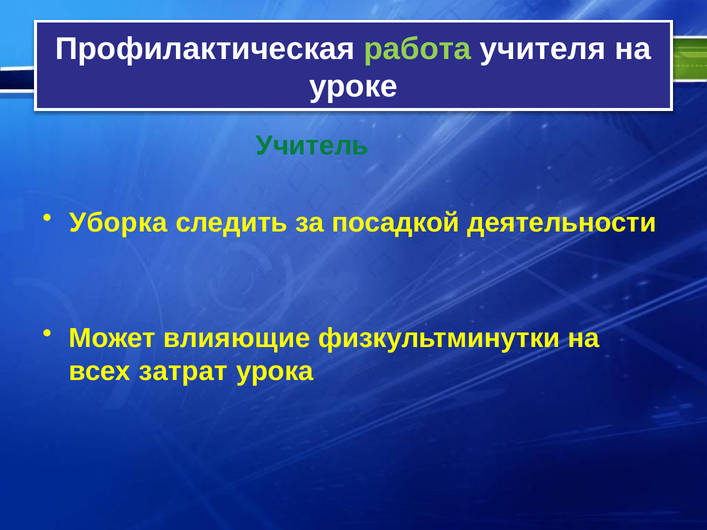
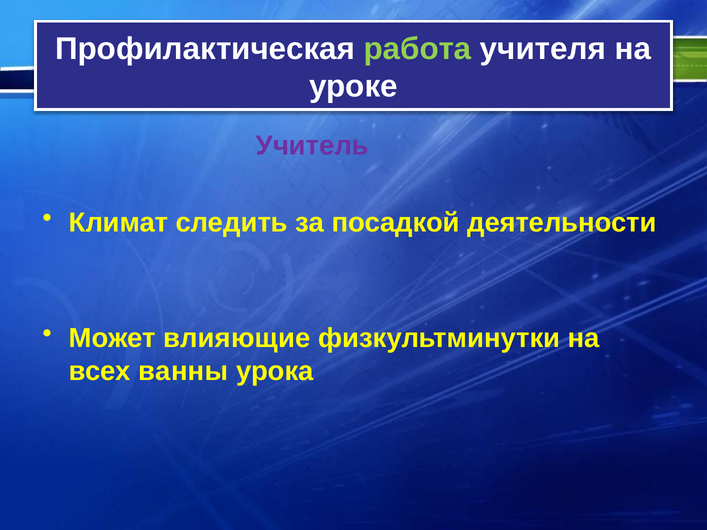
Учитель colour: green -> purple (312, 146)
Уборка: Уборка -> Климат (119, 223)
затрат: затрат -> ванны (183, 371)
